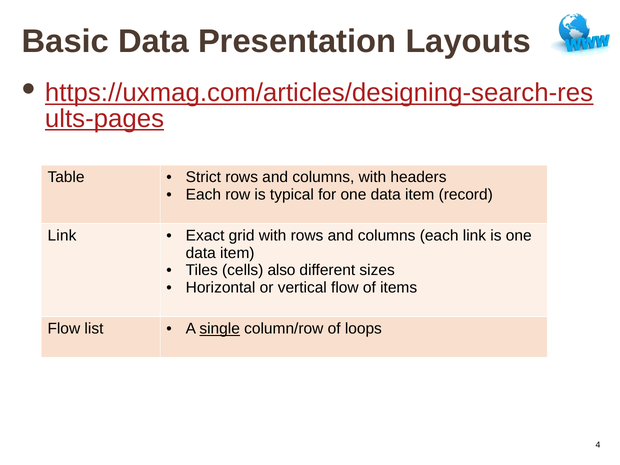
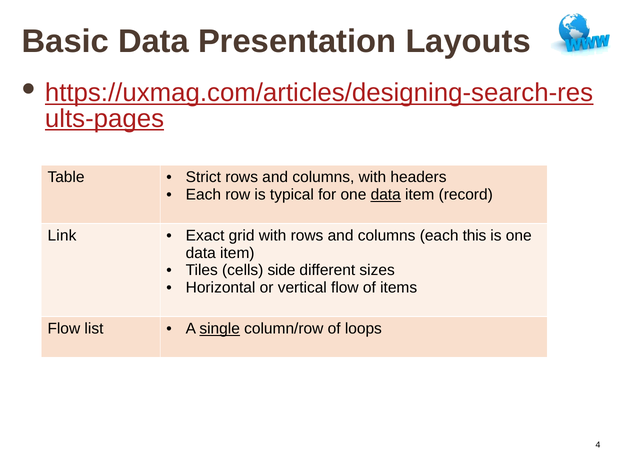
data underline: none -> present (386, 195)
each link: link -> this (475, 236)
also: also -> side (282, 270)
